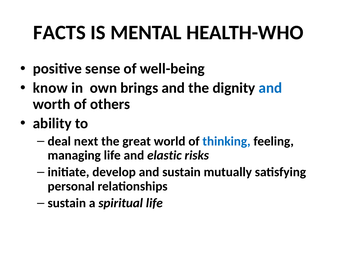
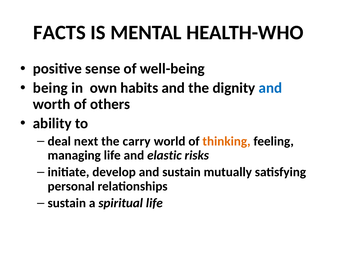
know: know -> being (50, 88)
brings: brings -> habits (139, 88)
great: great -> carry (137, 141)
thinking colour: blue -> orange (226, 141)
